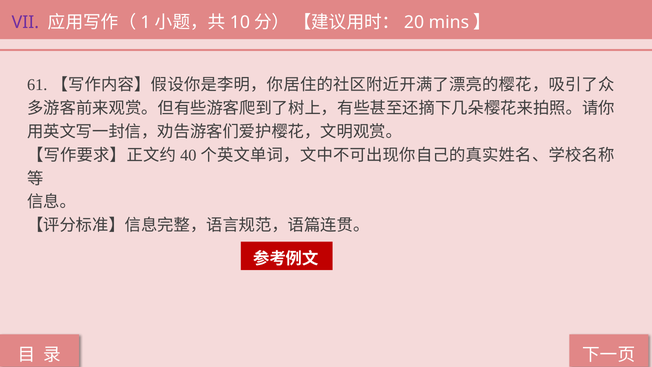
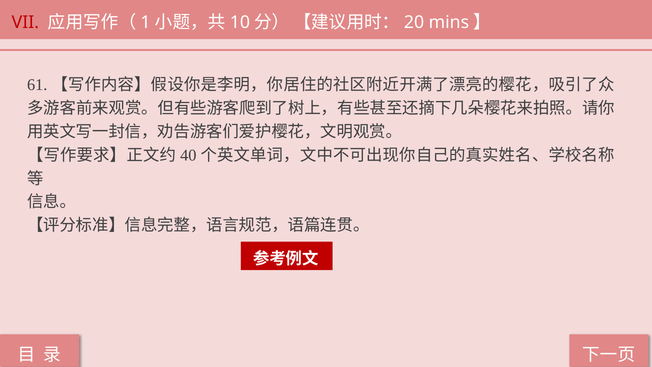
VII colour: purple -> red (25, 22)
